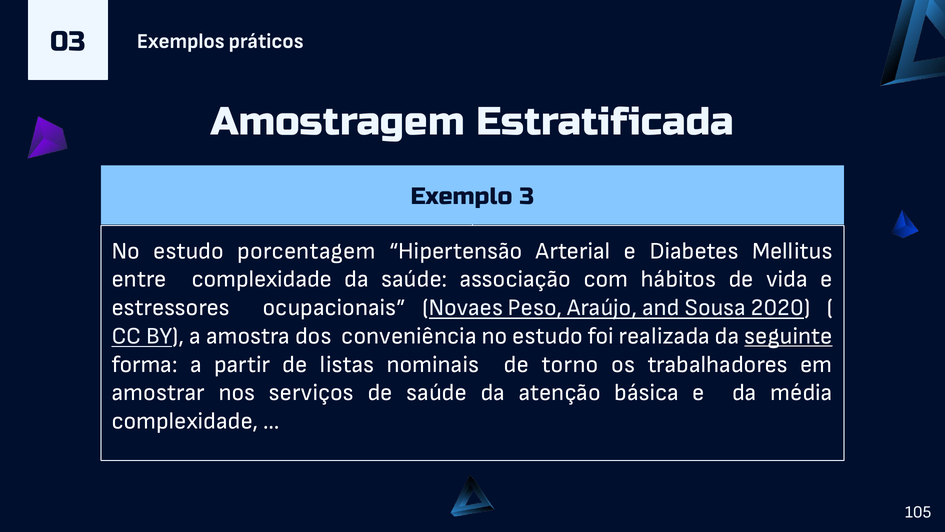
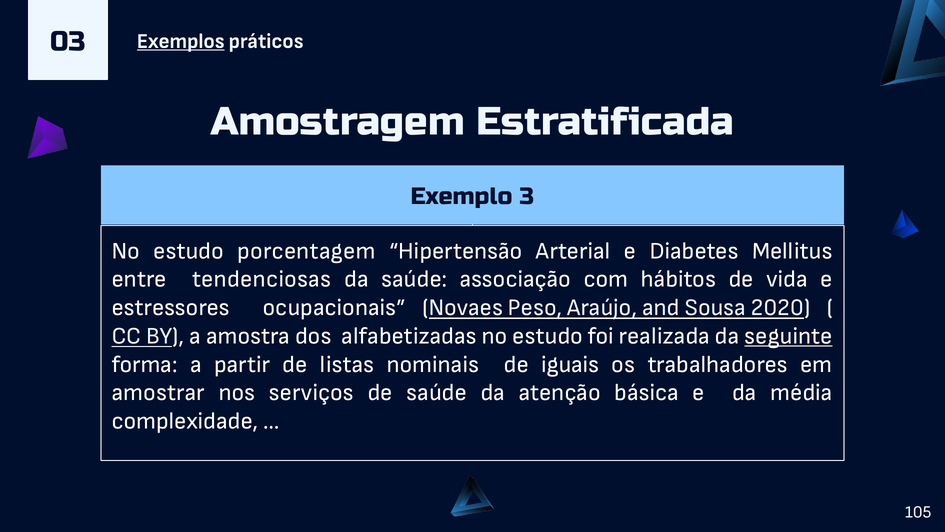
Exemplos underline: none -> present (181, 41)
entre complexidade: complexidade -> tendenciosas (262, 279)
conveniência: conveniência -> alfabetizadas (409, 336)
torno: torno -> iguais (570, 364)
